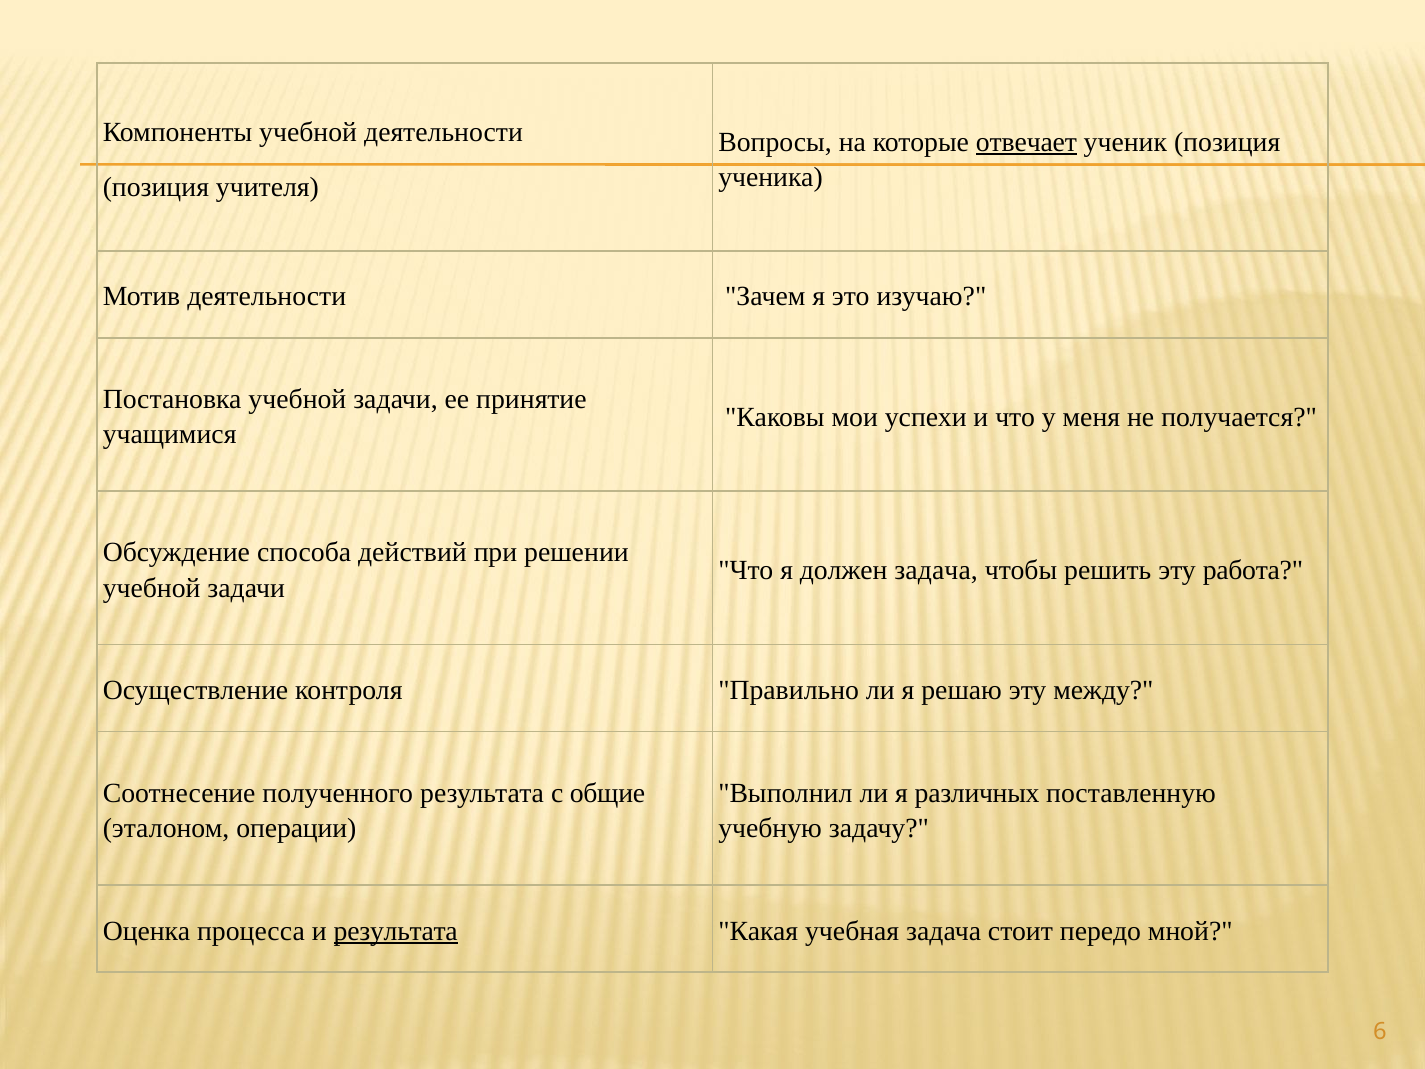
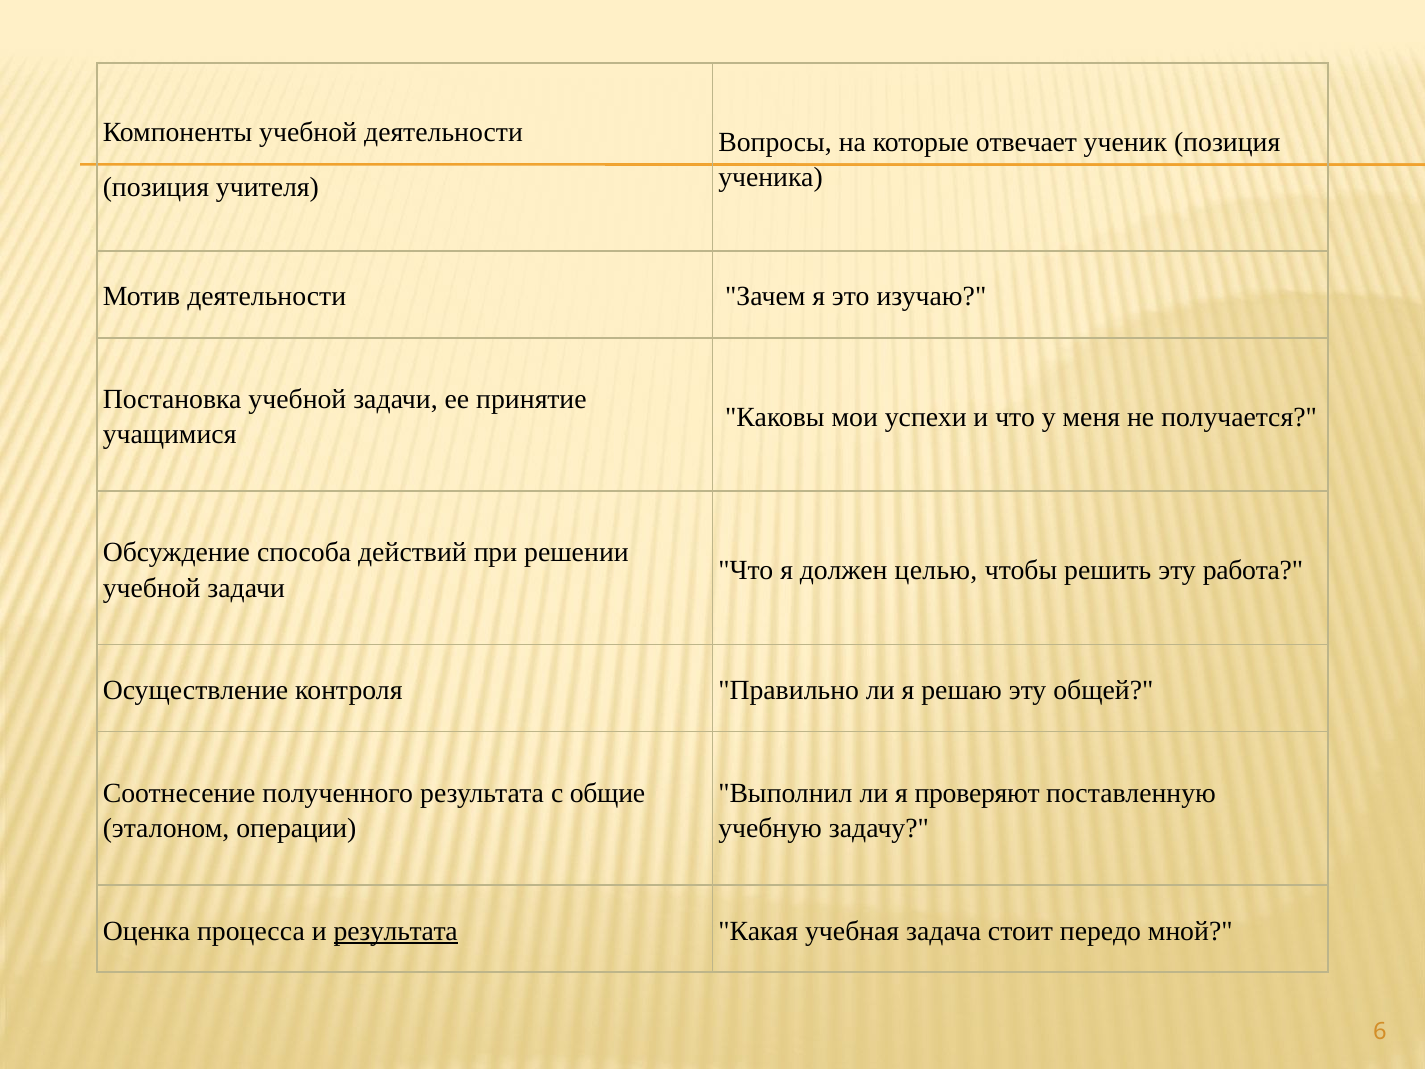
отвечает underline: present -> none (1026, 142)
должен задача: задача -> целью (936, 570)
между: между -> общей (1103, 690)
различных: различных -> проверяют (977, 793)
